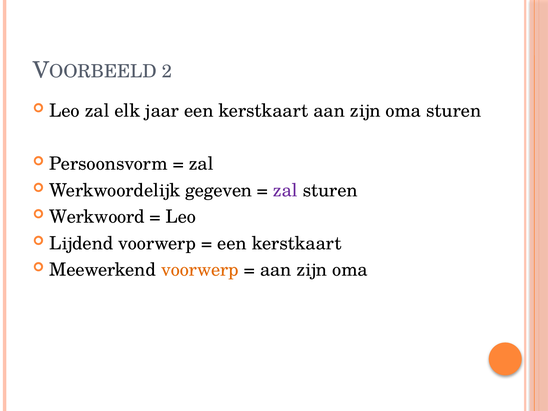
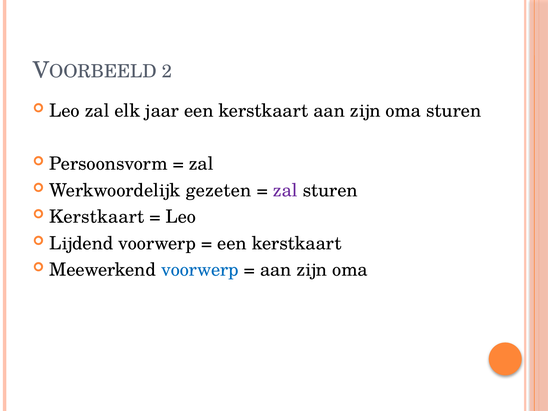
gegeven: gegeven -> gezeten (219, 190)
Werkwoord: Werkwoord -> Kerstkaart (97, 217)
voorwerp colour: orange -> blue (200, 270)
